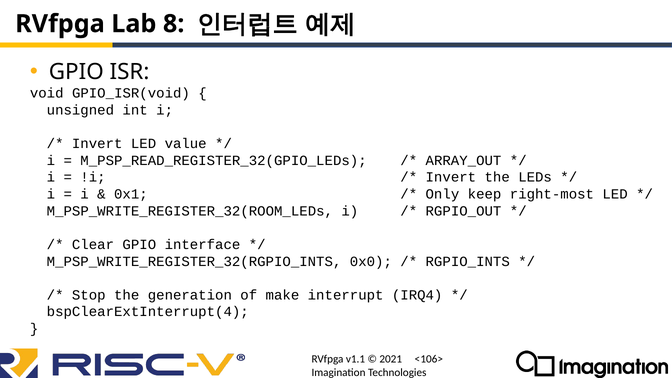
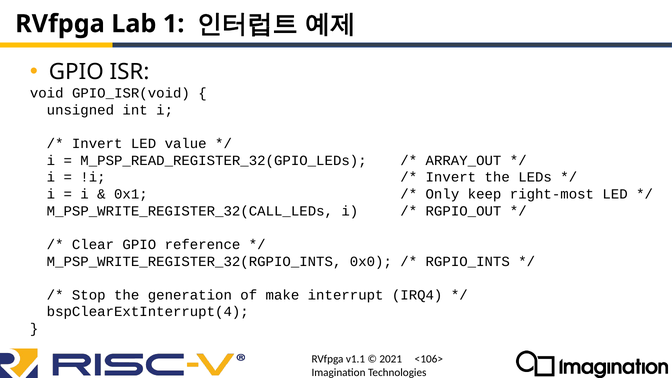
8: 8 -> 1 (174, 24)
M_PSP_WRITE_REGISTER_32(ROOM_LEDs: M_PSP_WRITE_REGISTER_32(ROOM_LEDs -> M_PSP_WRITE_REGISTER_32(CALL_LEDs (190, 211)
interface: interface -> reference (202, 245)
